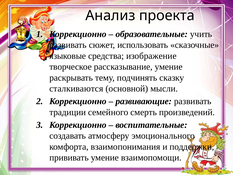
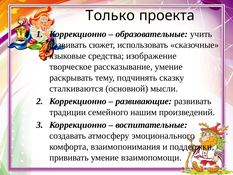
Анализ: Анализ -> Только (110, 16)
смерть: смерть -> нашим (144, 112)
